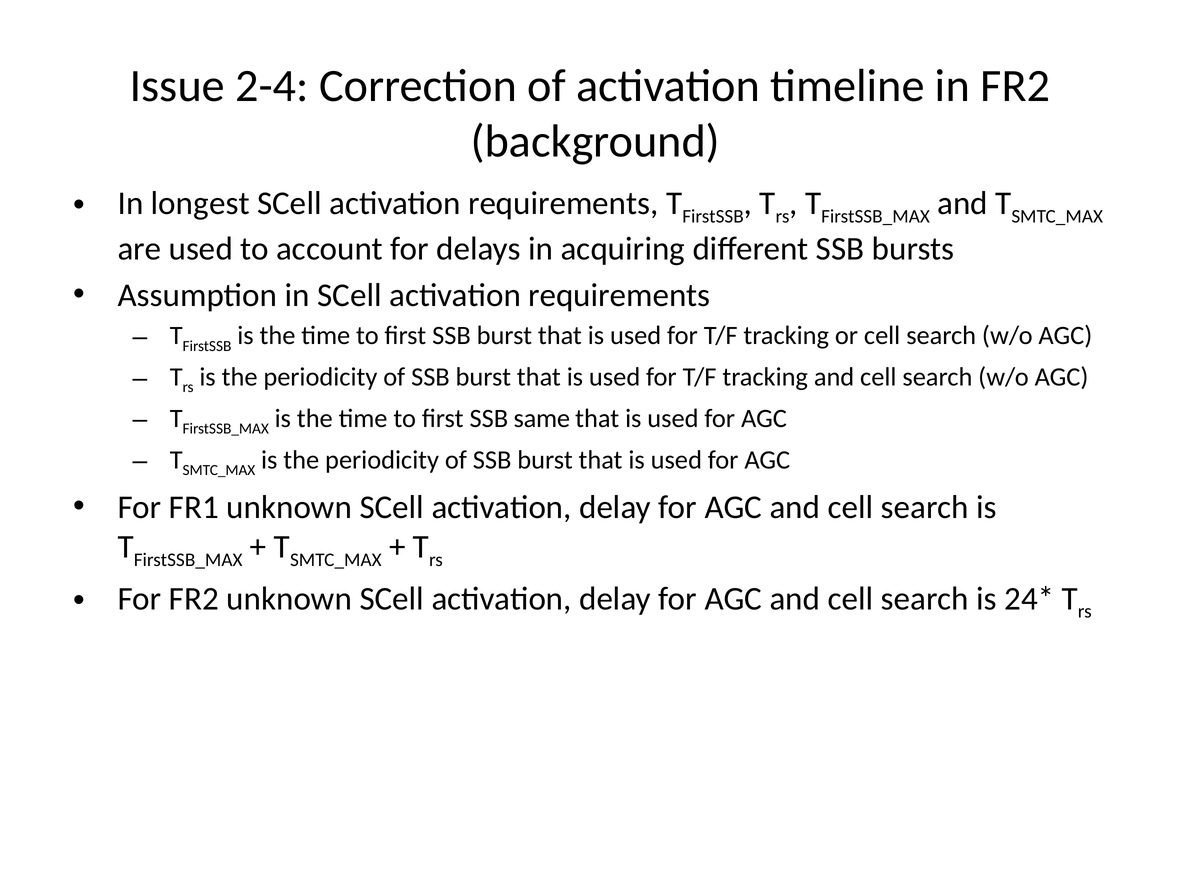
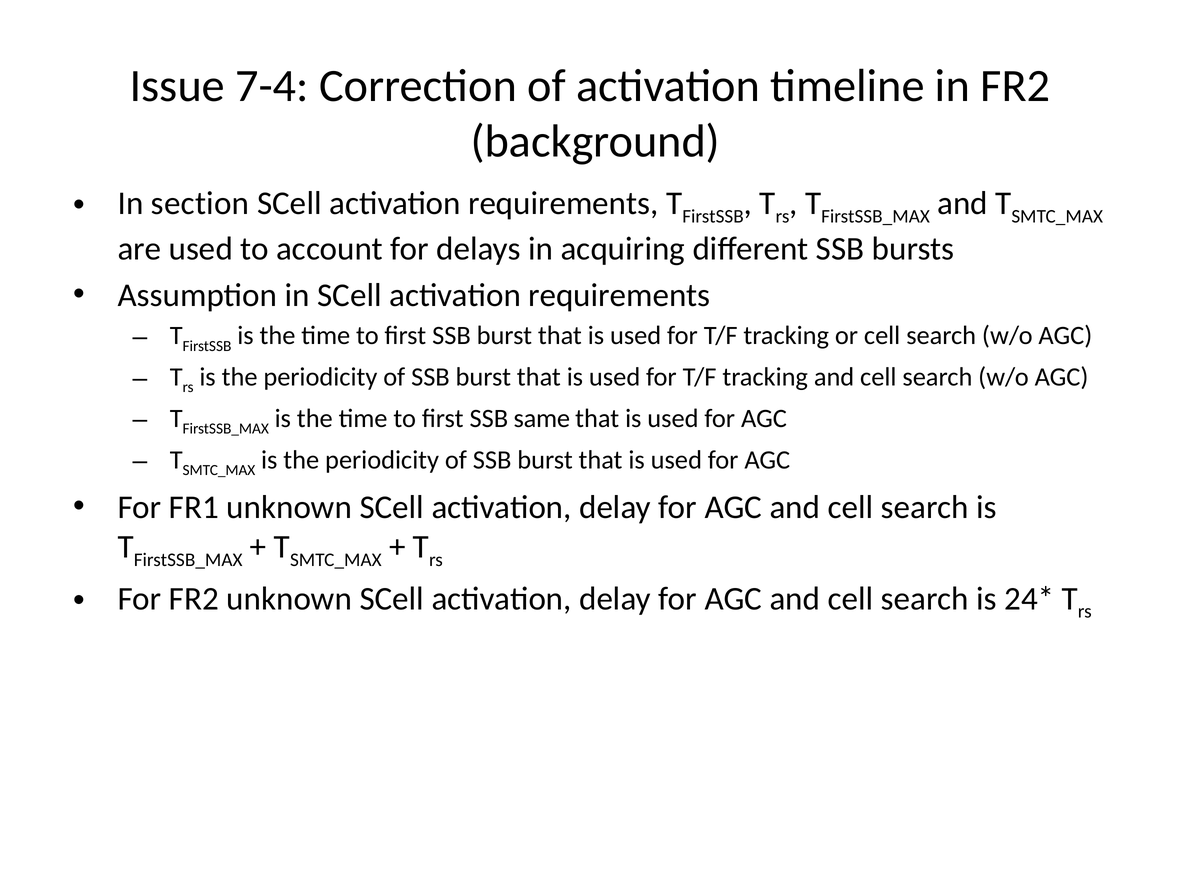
2-4: 2-4 -> 7-4 (272, 86)
longest: longest -> section (200, 203)
